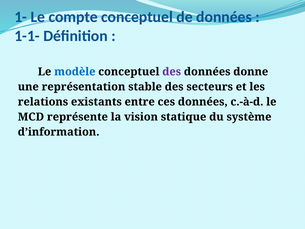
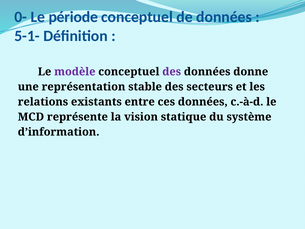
1-: 1- -> 0- (21, 17)
compte: compte -> période (73, 17)
1-1-: 1-1- -> 5-1- (27, 36)
modèle colour: blue -> purple (75, 72)
